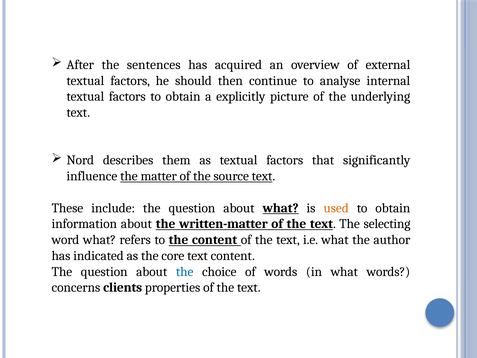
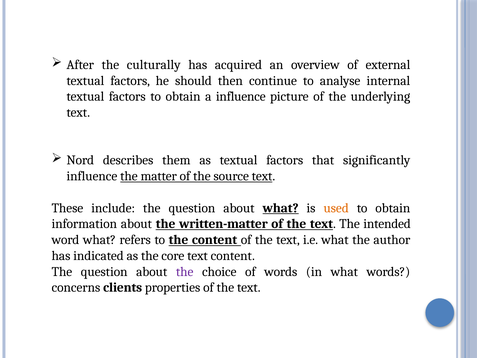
sentences: sentences -> culturally (154, 65)
a explicitly: explicitly -> influence (241, 97)
selecting: selecting -> intended (387, 224)
the colour: blue -> purple (185, 271)
